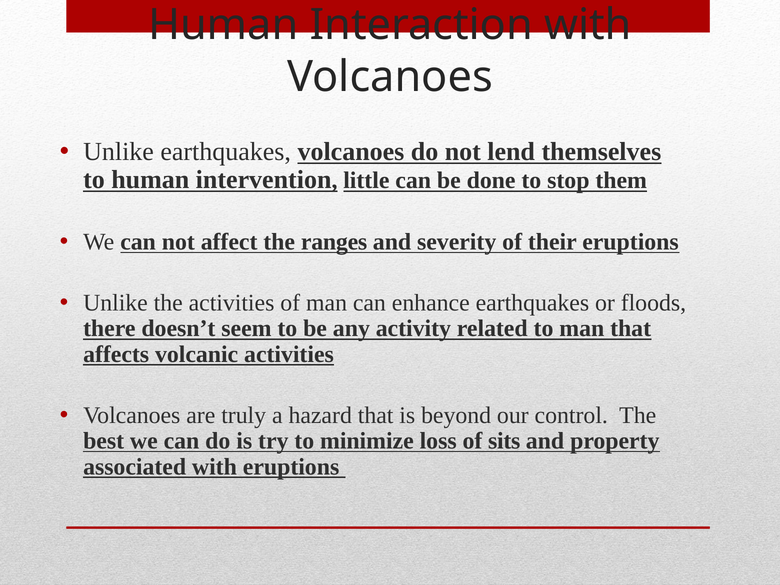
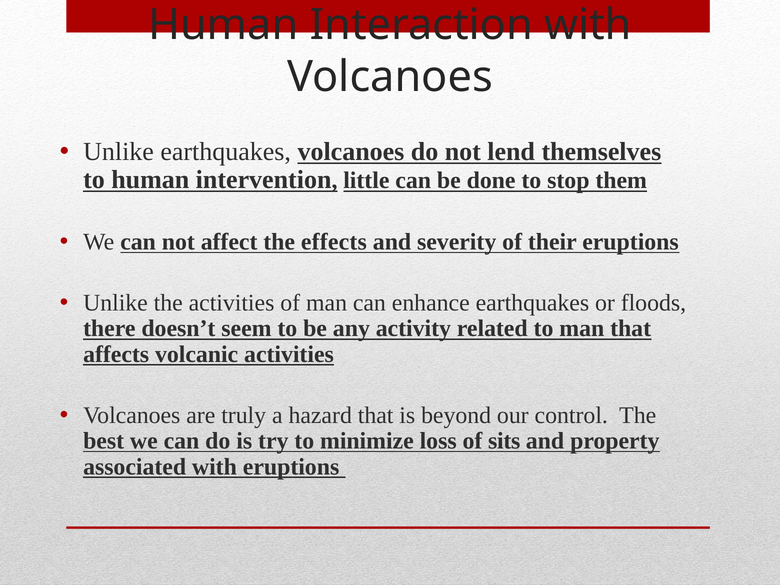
ranges: ranges -> effects (334, 242)
